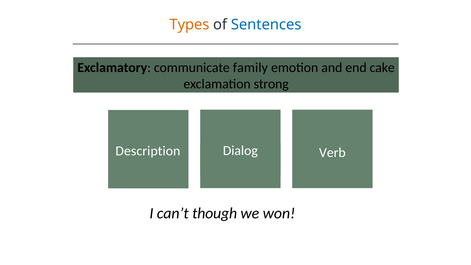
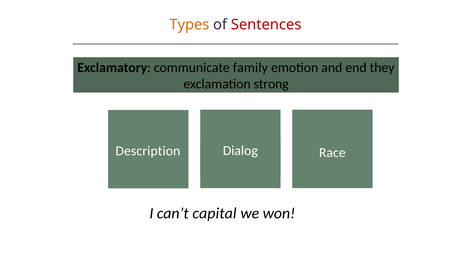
Sentences colour: blue -> red (266, 25)
cake: cake -> they (382, 68)
Verb: Verb -> Race (332, 152)
though: though -> capital (215, 213)
